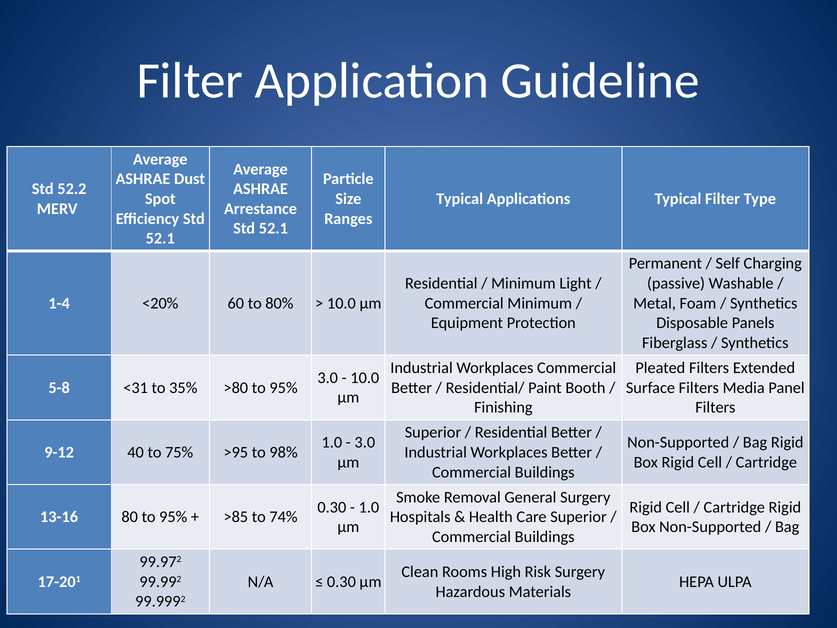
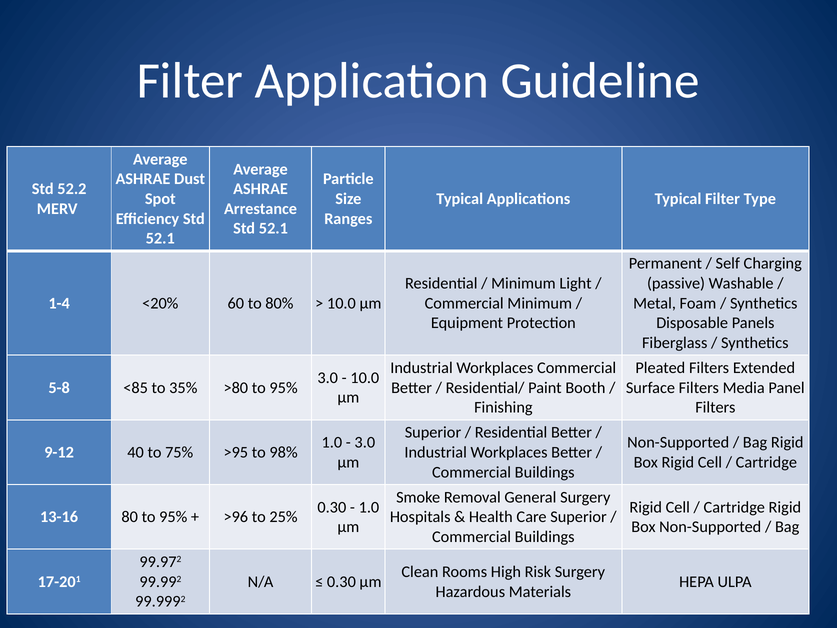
<31: <31 -> <85 (136, 388)
>85: >85 -> >96 (236, 517)
74%: 74% -> 25% (284, 517)
